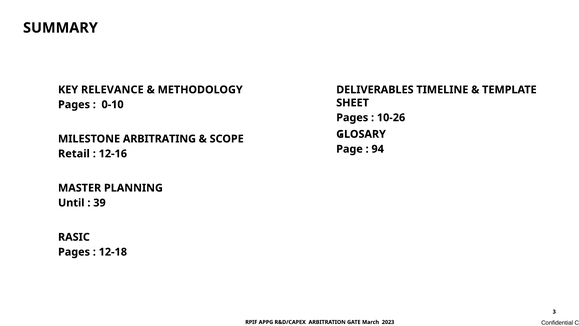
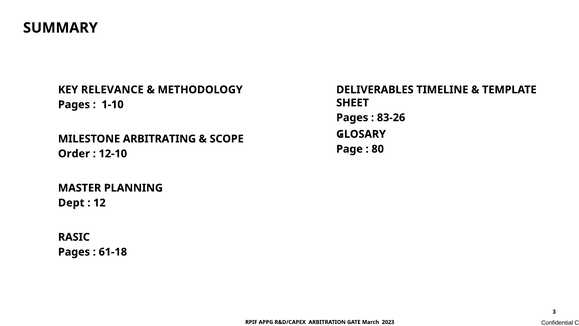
0-10: 0-10 -> 1-10 (113, 104)
10-26: 10-26 -> 83-26 (391, 118)
94: 94 -> 80 (378, 149)
Retail: Retail -> Order (74, 154)
12-16: 12-16 -> 12-10 (113, 154)
Until: Until -> Dept (71, 203)
39: 39 -> 12 (99, 203)
12-18: 12-18 -> 61-18 (113, 252)
